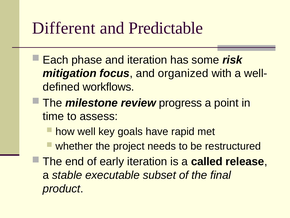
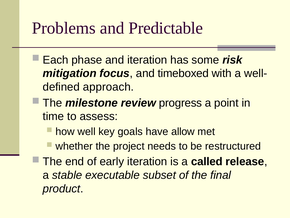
Different: Different -> Problems (64, 28)
organized: organized -> timeboxed (183, 73)
workflows: workflows -> approach (108, 87)
rapid: rapid -> allow (183, 131)
